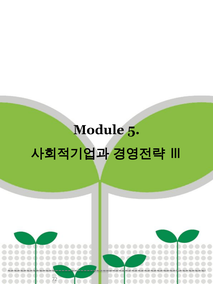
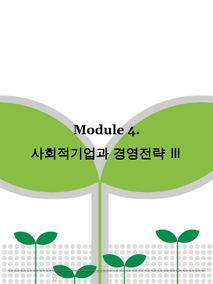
5: 5 -> 4 (134, 130)
